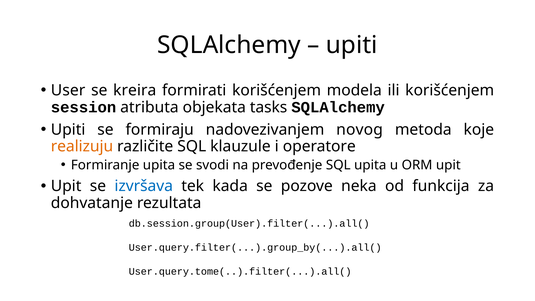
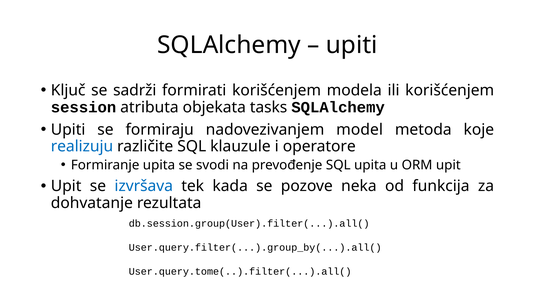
User: User -> Ključ (68, 90)
kreira: kreira -> sadrži (135, 90)
novog: novog -> model (360, 130)
realizuju colour: orange -> blue (82, 146)
